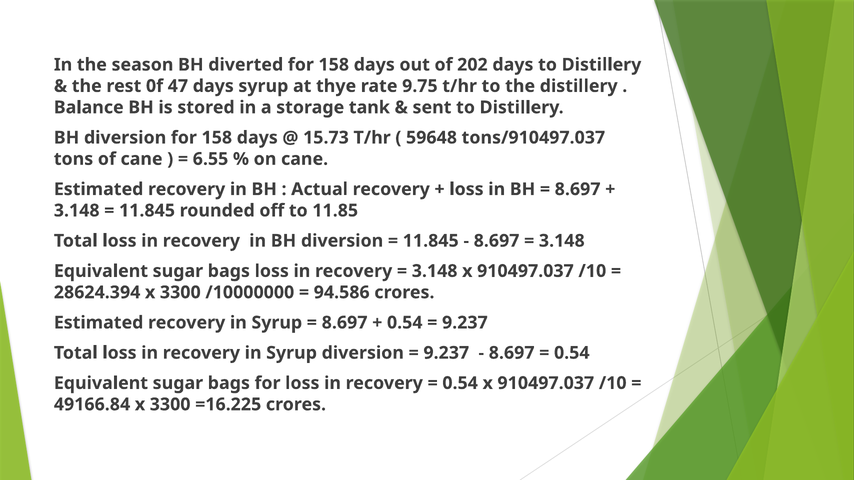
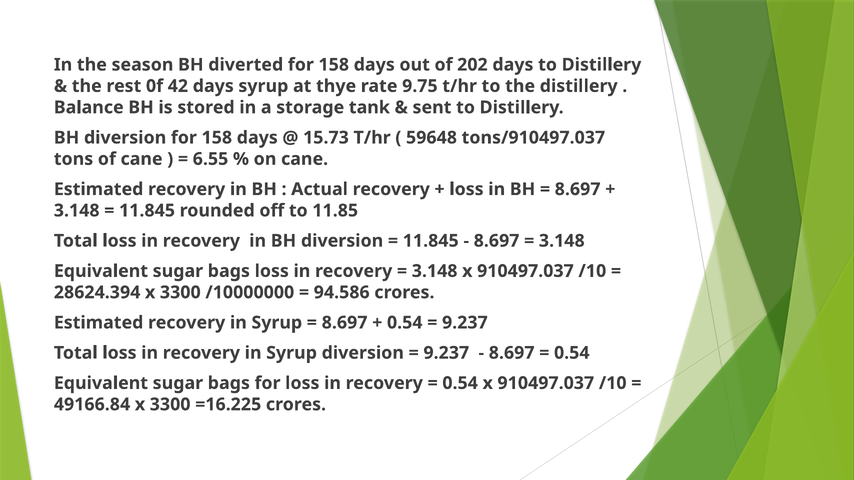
47: 47 -> 42 (178, 86)
